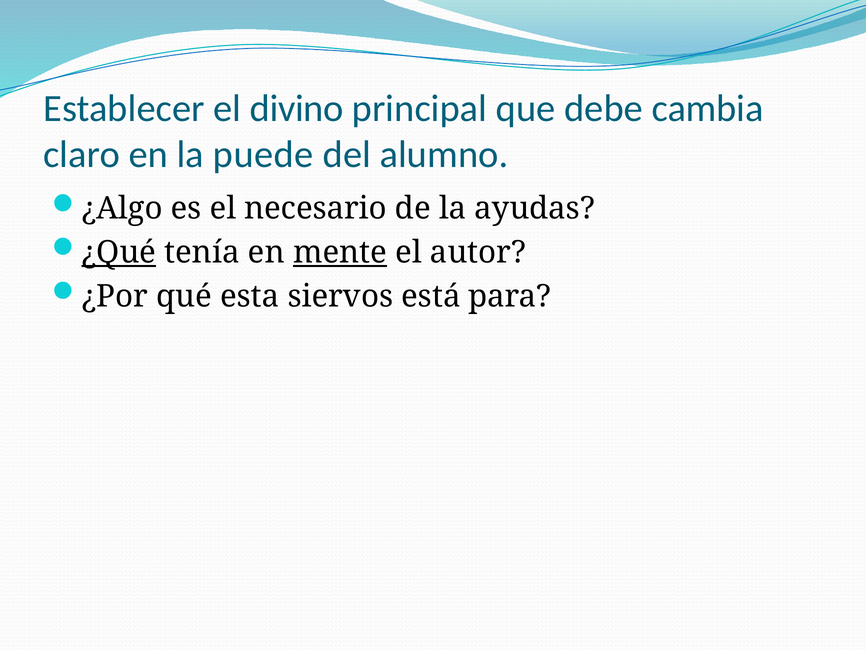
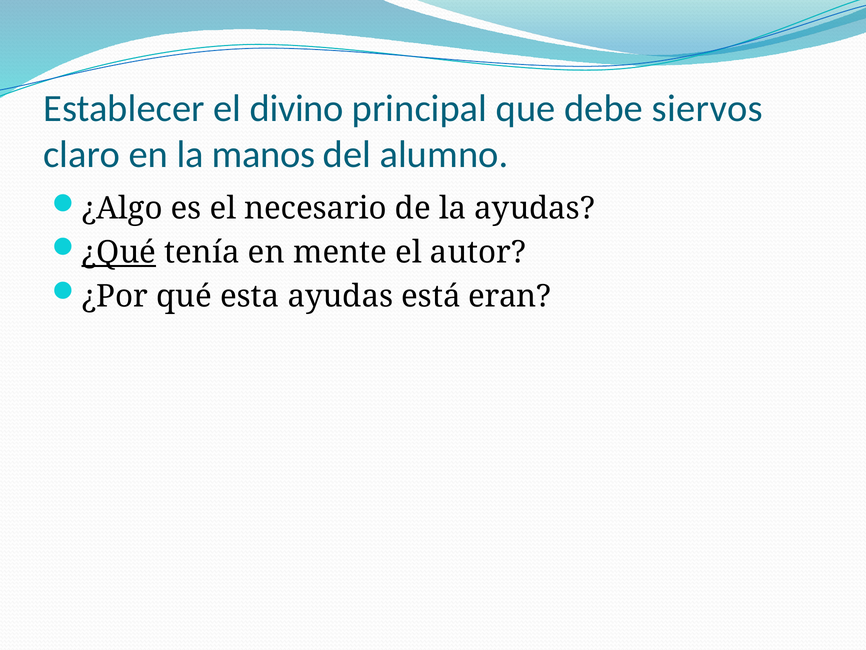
cambia: cambia -> siervos (707, 108)
puede: puede -> manos (264, 154)
mente underline: present -> none (340, 252)
esta siervos: siervos -> ayudas (340, 296)
para: para -> eran (510, 296)
